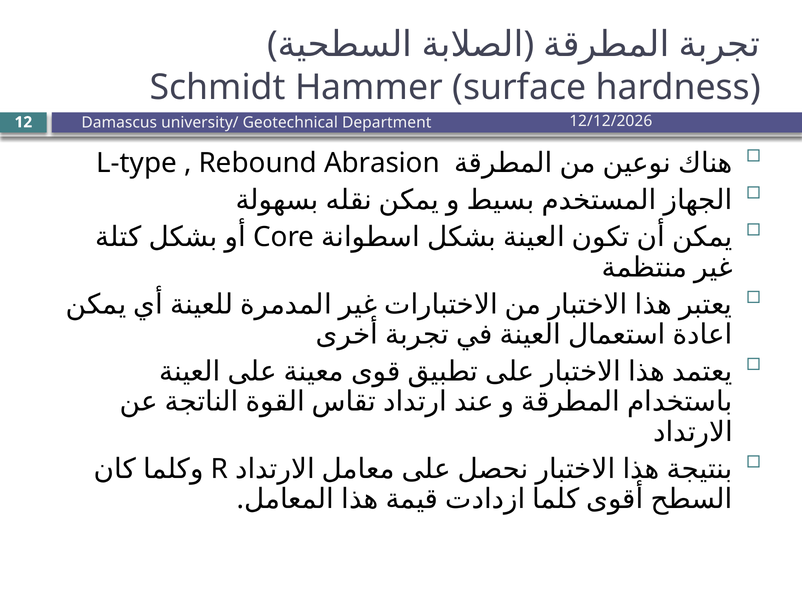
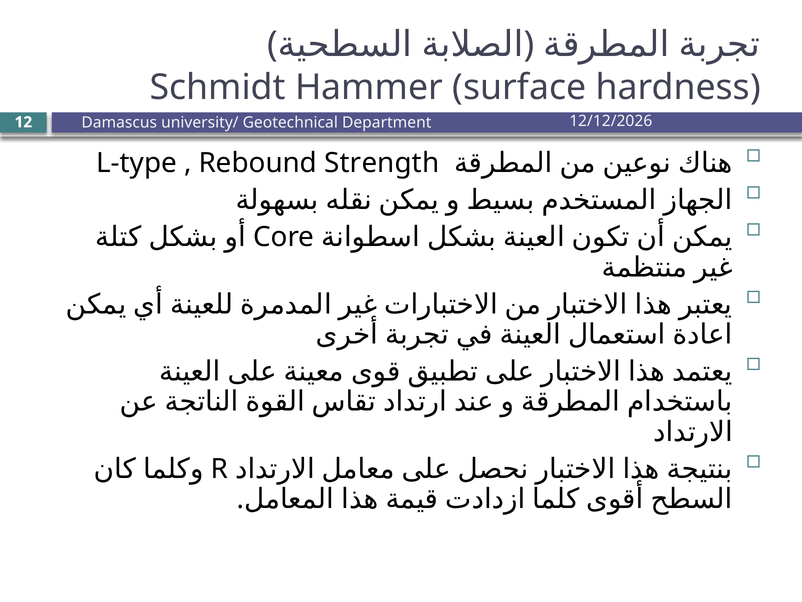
Abrasion: Abrasion -> Strength (382, 163)
